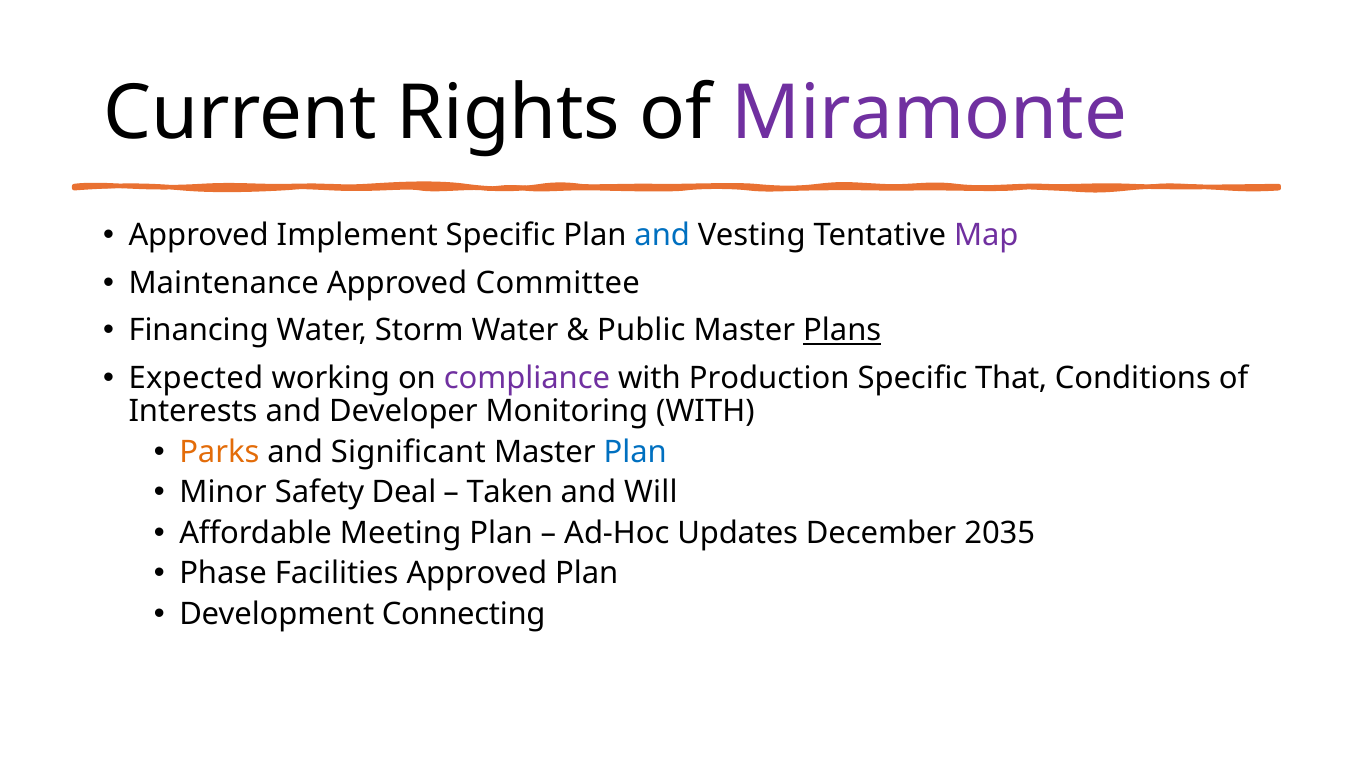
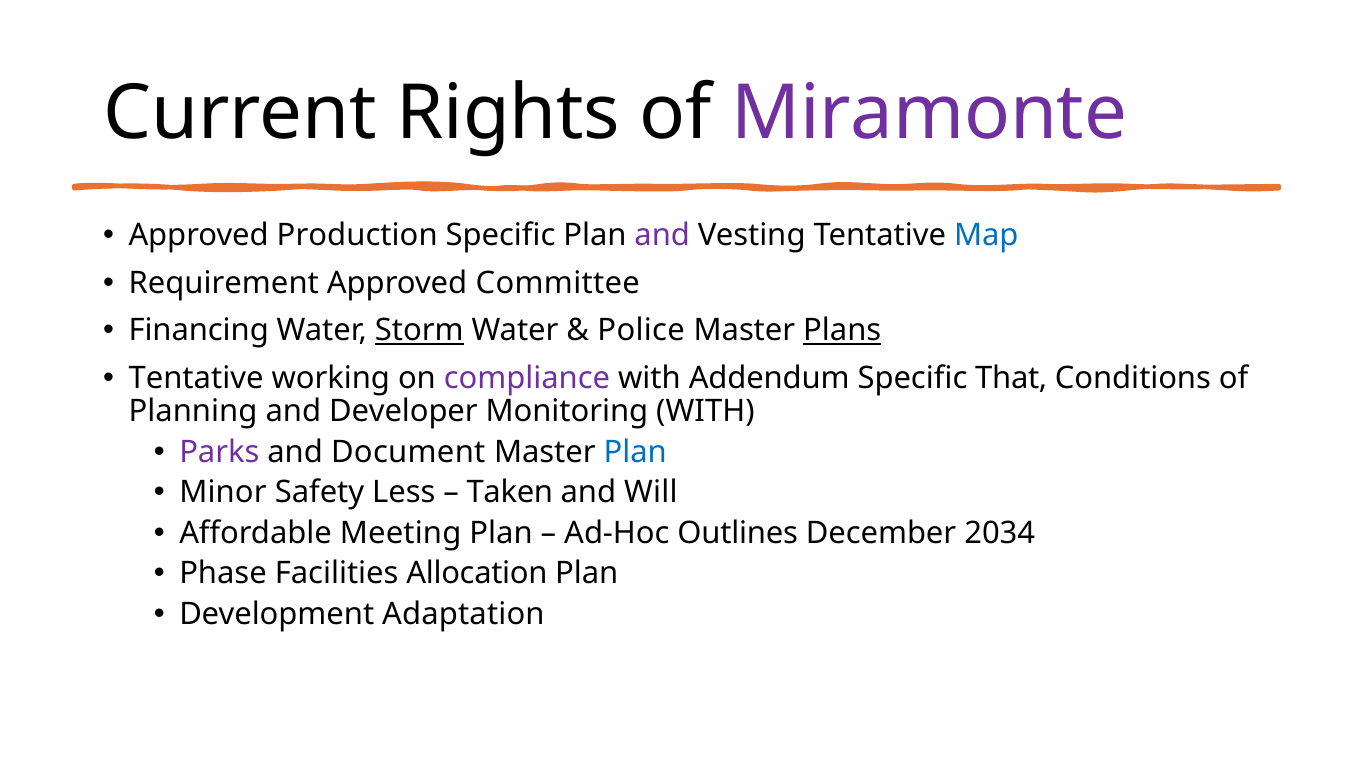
Implement: Implement -> Production (357, 236)
and colour: blue -> purple (662, 236)
Map colour: purple -> blue (986, 236)
Maintenance: Maintenance -> Requirement (224, 283)
Storm underline: none -> present (419, 331)
Public: Public -> Police (641, 331)
Expected: Expected -> Tentative (196, 378)
Production: Production -> Addendum (769, 378)
Interests: Interests -> Planning (193, 412)
Parks colour: orange -> purple (219, 452)
Significant: Significant -> Document (408, 452)
Deal: Deal -> Less (404, 493)
Updates: Updates -> Outlines (738, 533)
2035: 2035 -> 2034 (1000, 533)
Facilities Approved: Approved -> Allocation (477, 574)
Connecting: Connecting -> Adaptation (463, 614)
